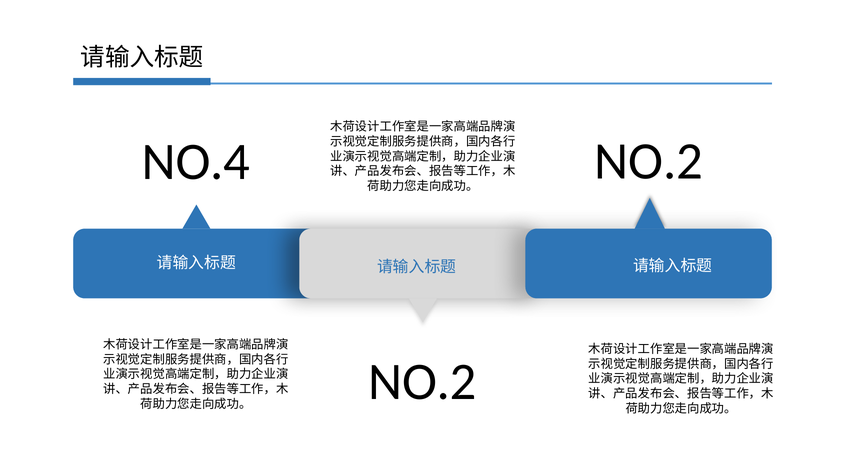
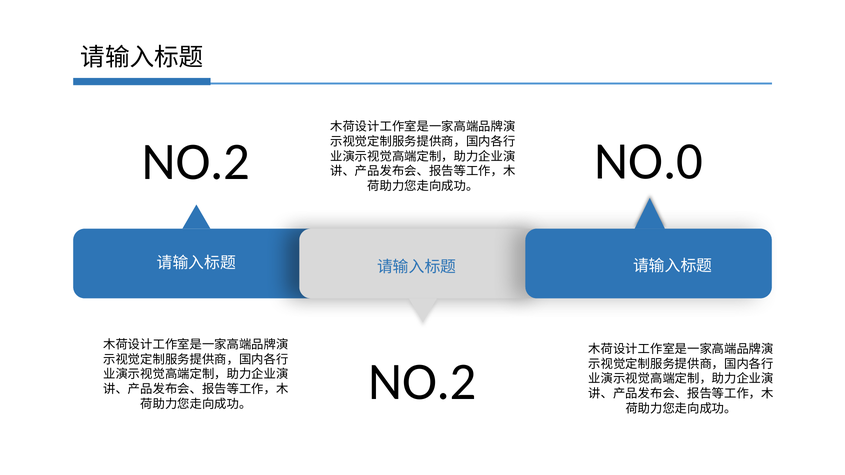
NO.2: NO.2 -> NO.0 (649, 161)
NO.4: NO.4 -> NO.2 (196, 162)
